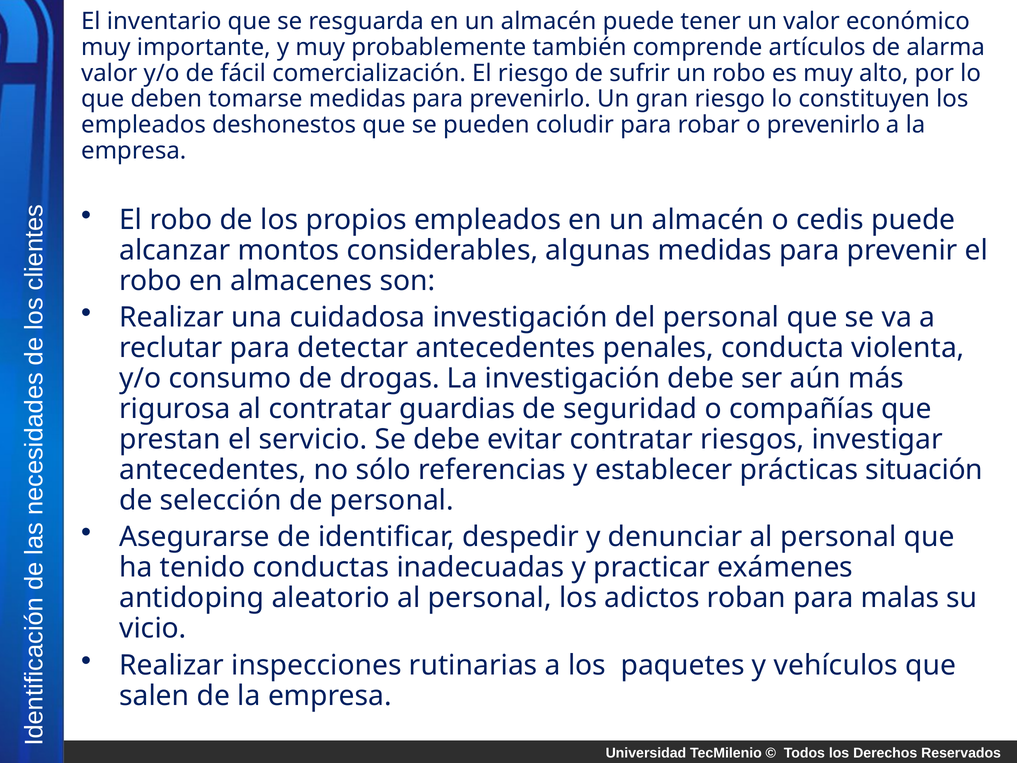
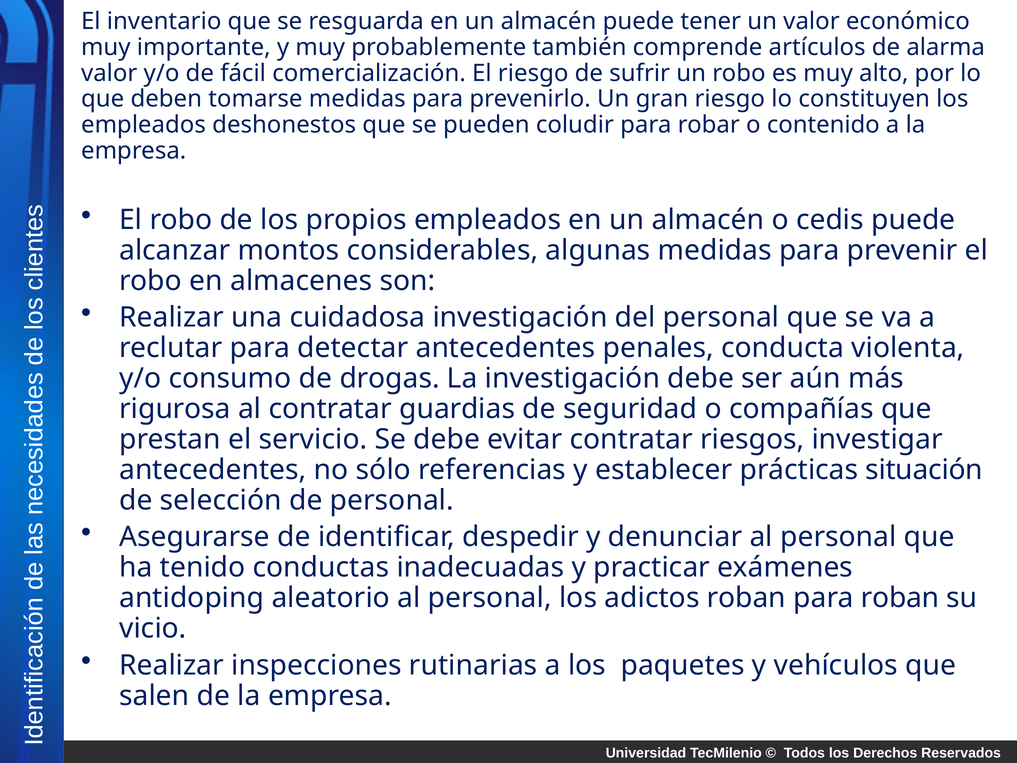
o prevenirlo: prevenirlo -> contenido (823, 125)
para malas: malas -> roban (900, 598)
